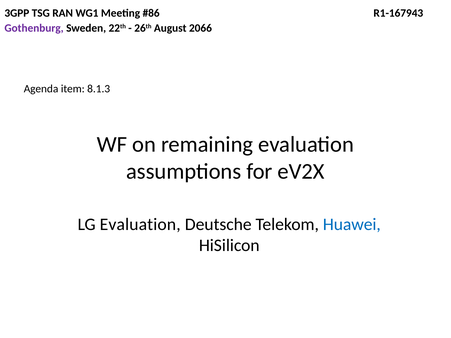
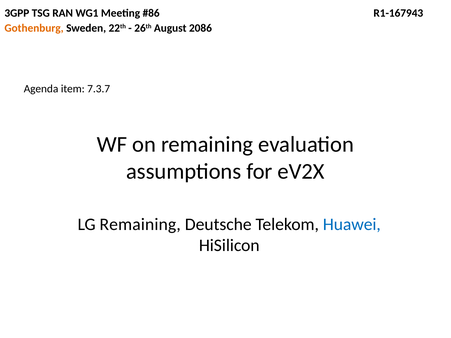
Gothenburg colour: purple -> orange (34, 28)
2066: 2066 -> 2086 (200, 28)
8.1.3: 8.1.3 -> 7.3.7 (99, 89)
LG Evaluation: Evaluation -> Remaining (140, 224)
